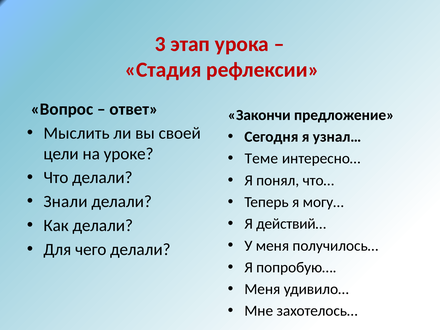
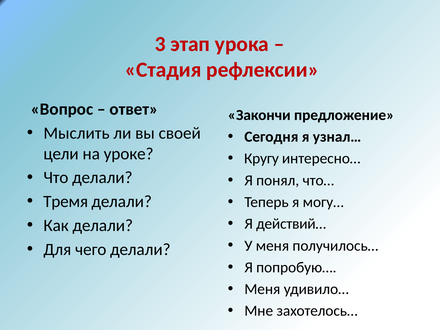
Теме: Теме -> Кругу (261, 159)
Знали: Знали -> Тремя (66, 202)
